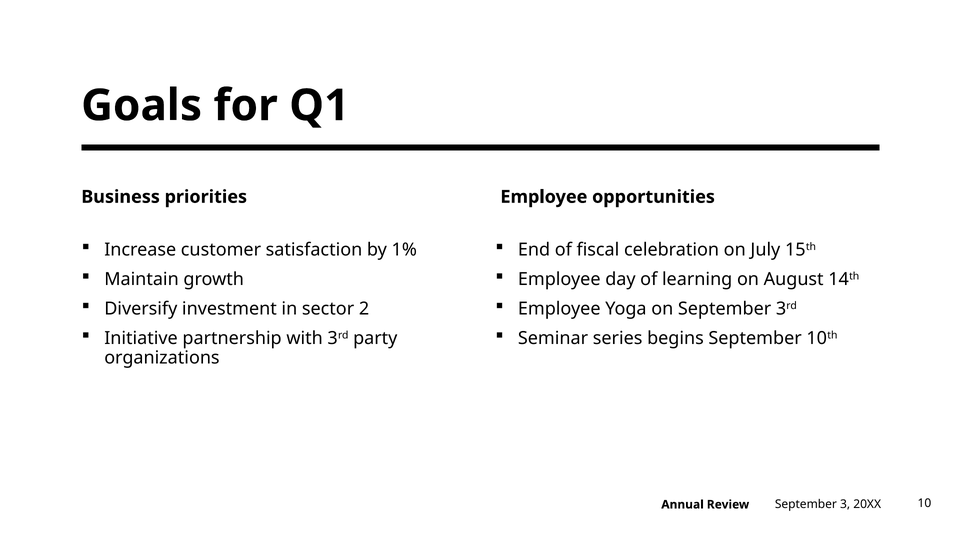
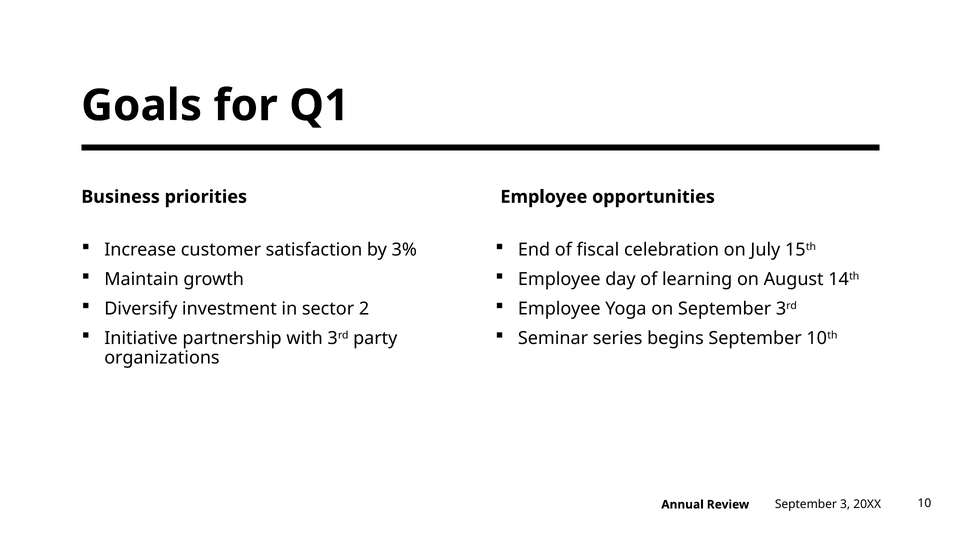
1%: 1% -> 3% (404, 250)
